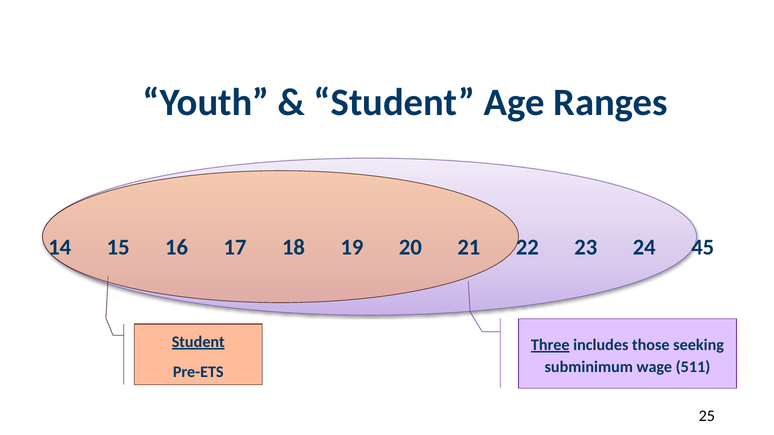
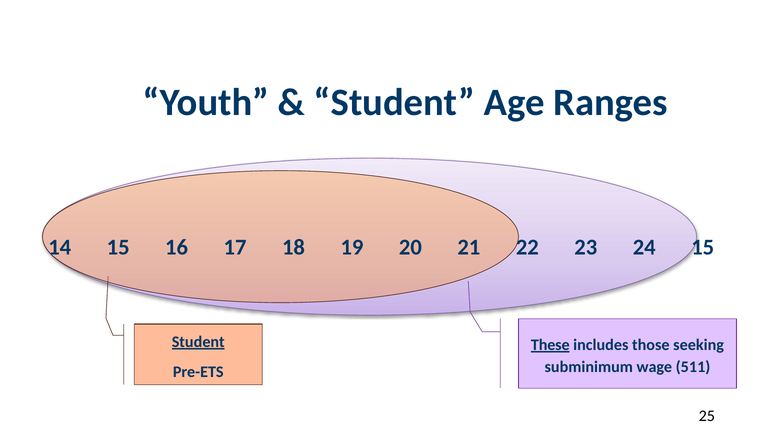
24 45: 45 -> 15 (703, 248)
Three: Three -> These (550, 345)
